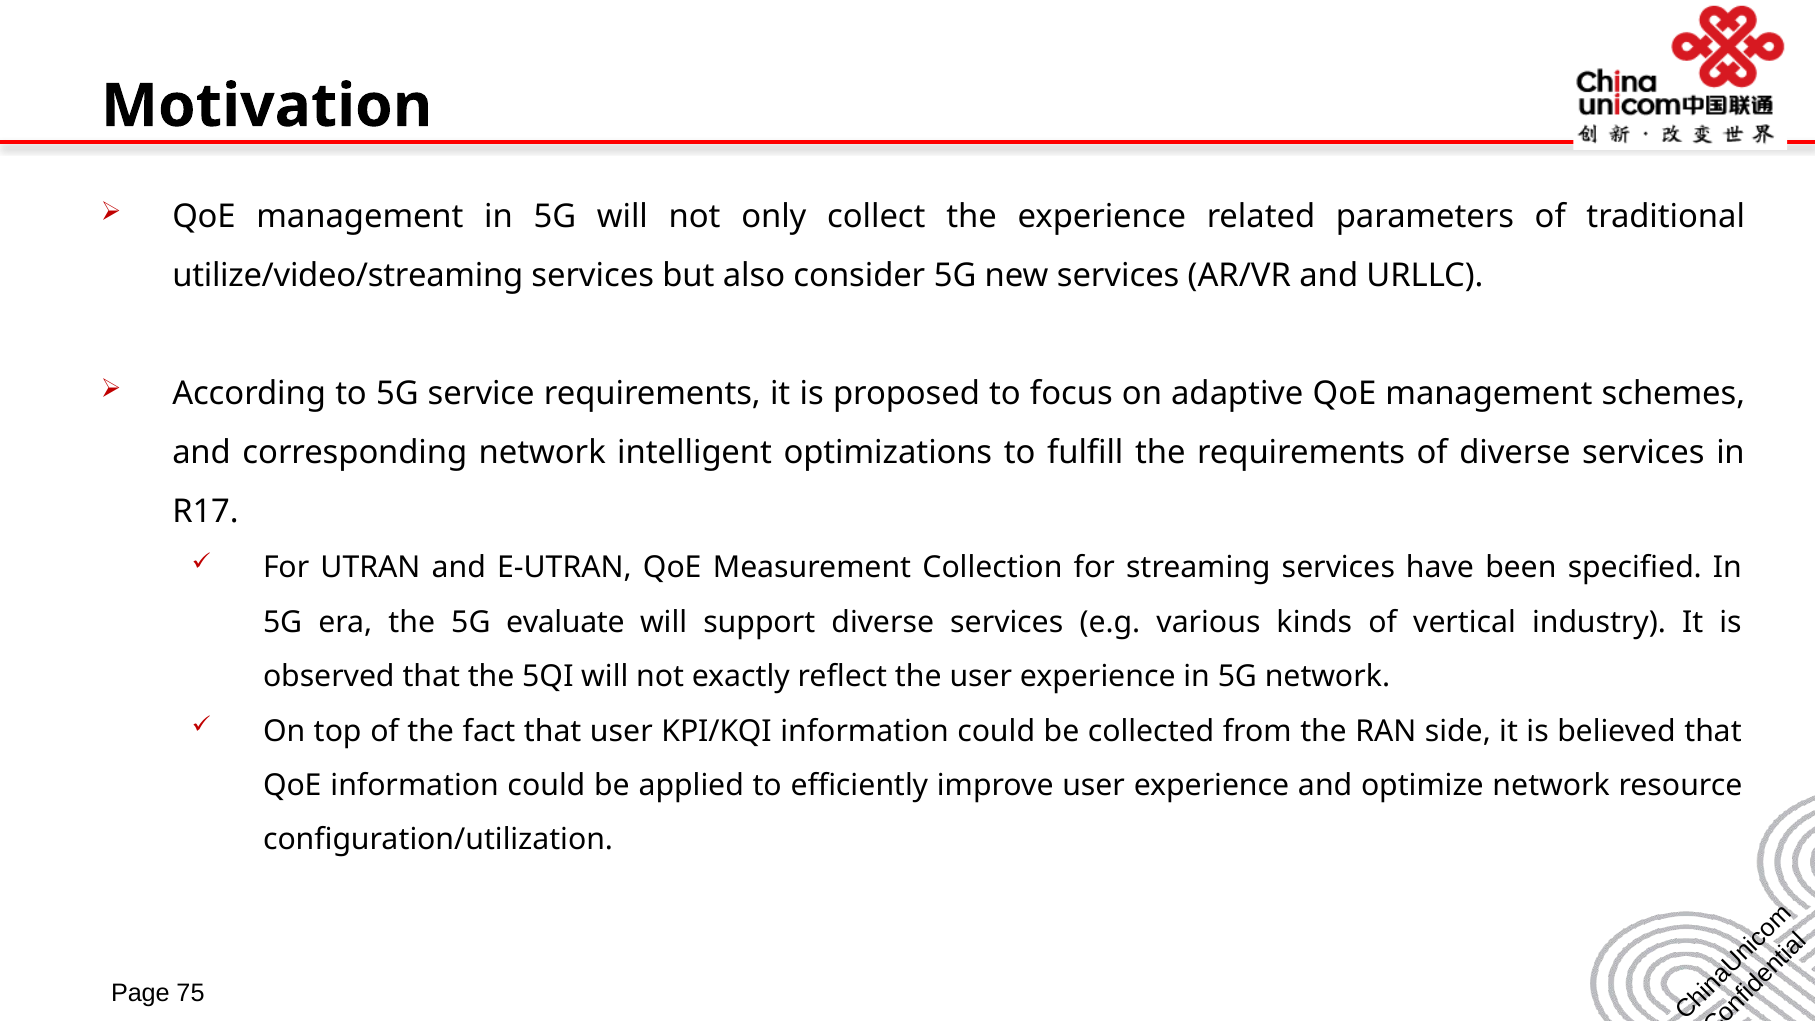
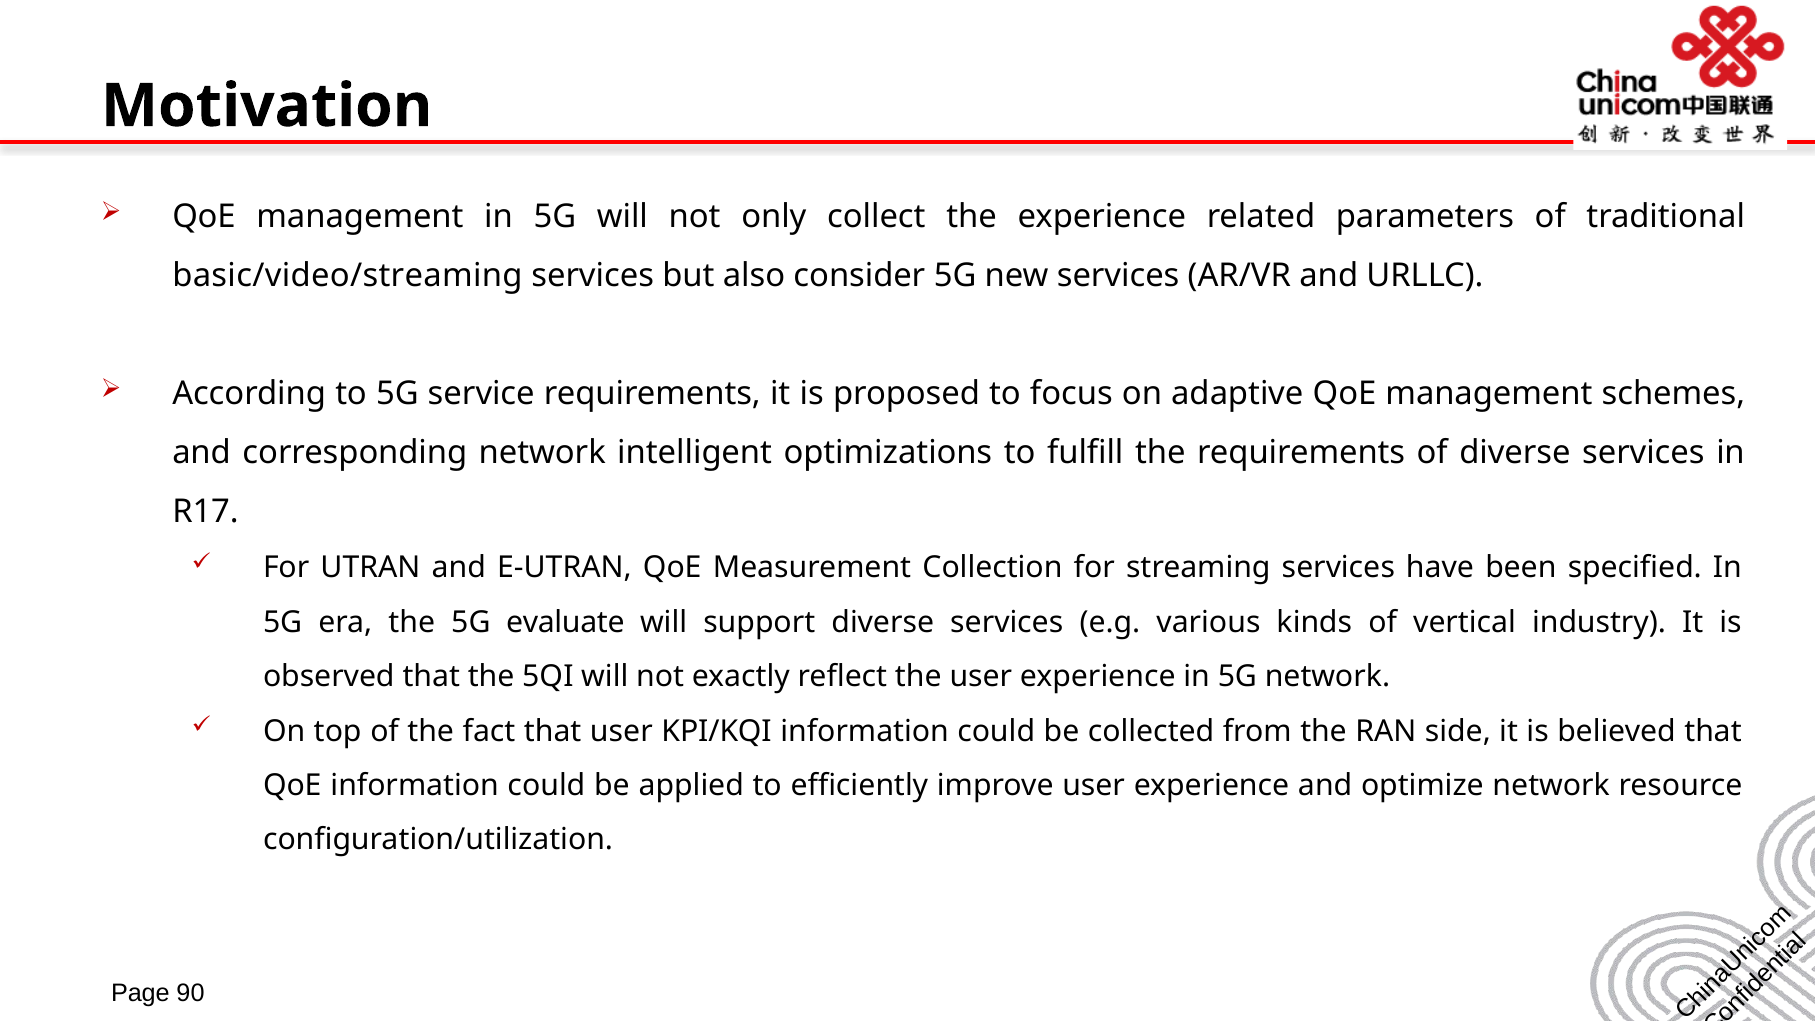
utilize/video/streaming: utilize/video/streaming -> basic/video/streaming (347, 276)
75: 75 -> 90 (191, 993)
